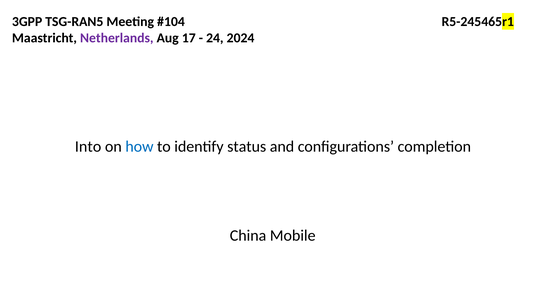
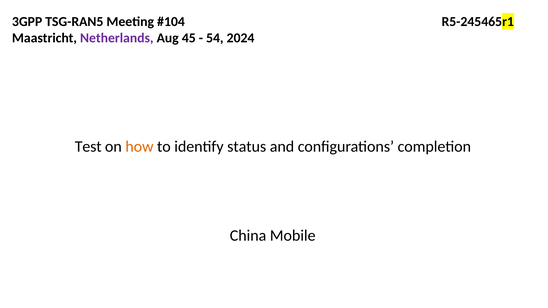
17: 17 -> 45 (189, 38)
24: 24 -> 54 (215, 38)
Into: Into -> Test (88, 147)
how colour: blue -> orange (139, 147)
